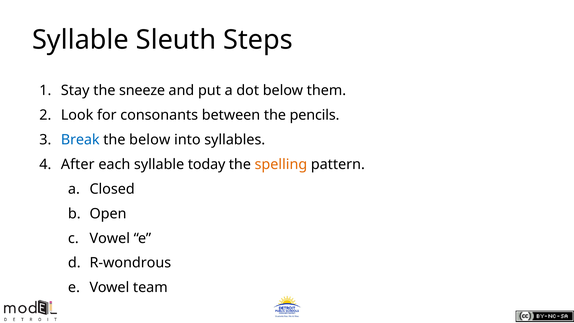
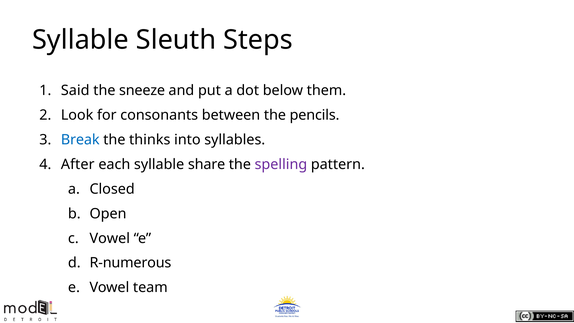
Stay: Stay -> Said (75, 91)
the below: below -> thinks (150, 140)
today: today -> share (207, 164)
spelling colour: orange -> purple (281, 164)
R-wondrous: R-wondrous -> R-numerous (130, 263)
